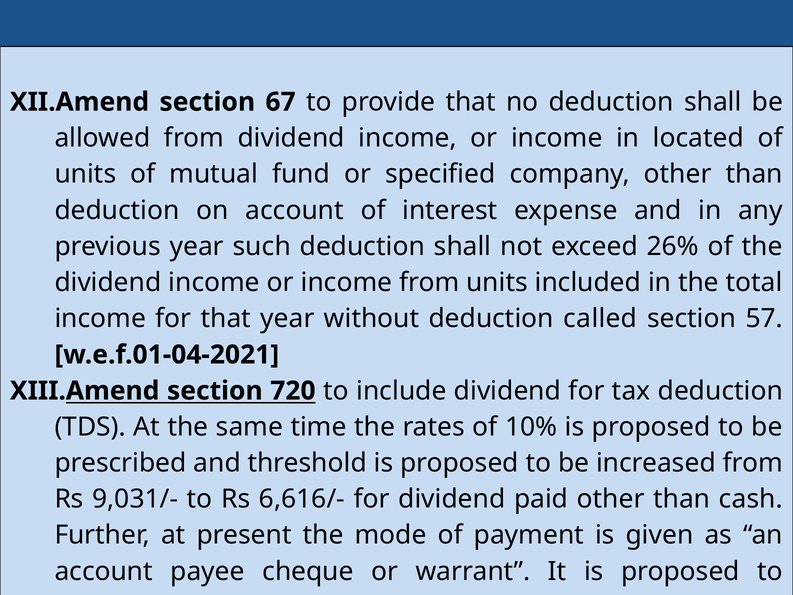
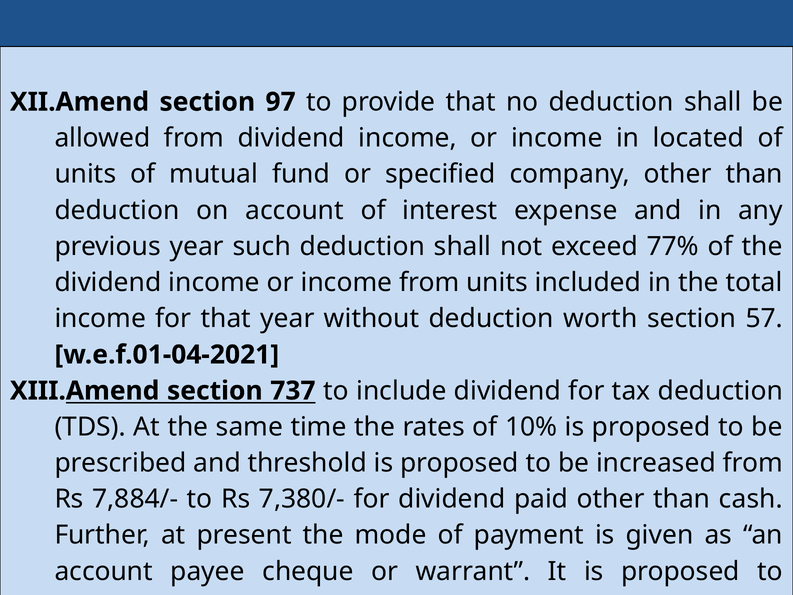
67: 67 -> 97 (281, 102)
26%: 26% -> 77% (673, 246)
called: called -> worth (600, 318)
720: 720 -> 737 (293, 391)
9,031/-: 9,031/- -> 7,884/- (135, 499)
6,616/-: 6,616/- -> 7,380/- (302, 499)
